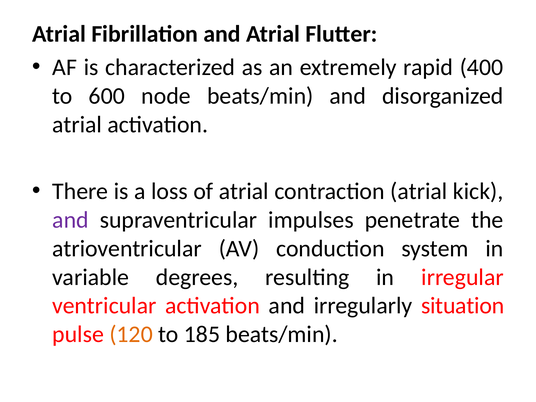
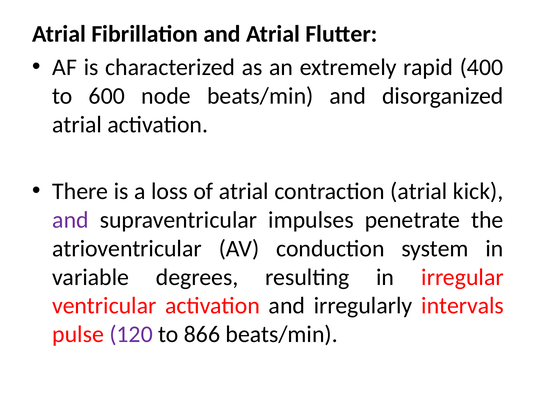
situation: situation -> intervals (463, 306)
120 colour: orange -> purple (131, 334)
185: 185 -> 866 (202, 334)
